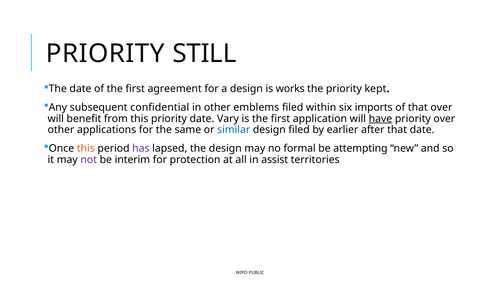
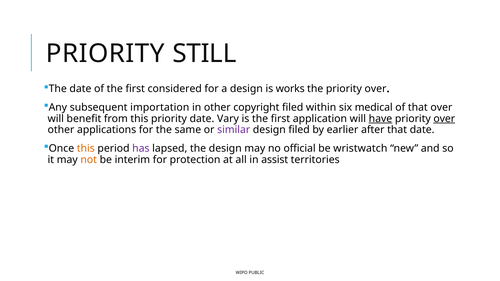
agreement: agreement -> considered (175, 89)
the priority kept: kept -> over (375, 89)
confidential: confidential -> importation (160, 107)
emblems: emblems -> copyright (256, 107)
imports: imports -> medical (374, 107)
over underline: none -> present (444, 119)
similar colour: blue -> purple (234, 130)
formal: formal -> official (300, 148)
attempting: attempting -> wristwatch (360, 148)
not colour: purple -> orange (89, 160)
